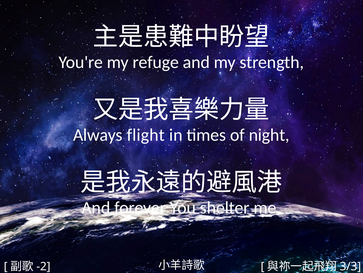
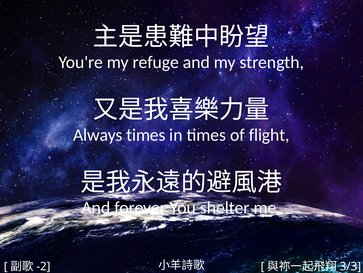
Always flight: flight -> times (146, 135)
night: night -> flight (269, 135)
